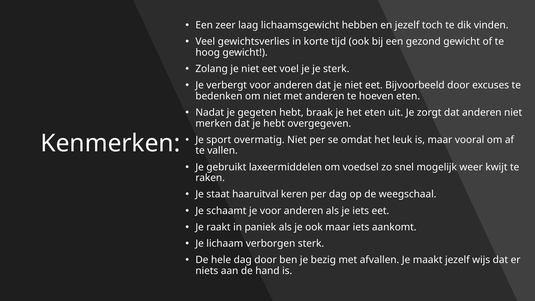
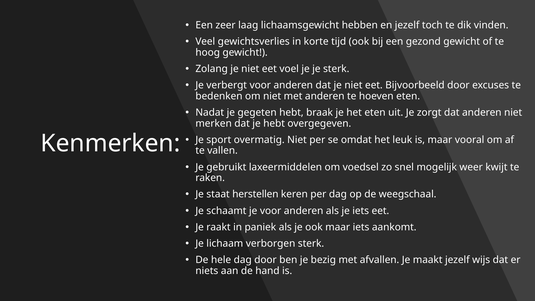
haaruitval: haaruitval -> herstellen (255, 194)
